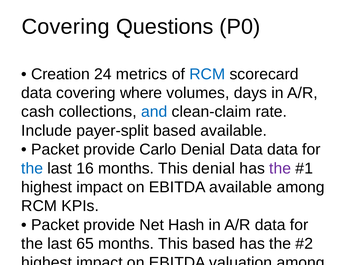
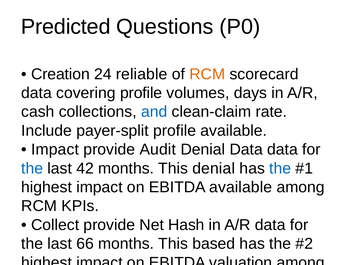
Covering: Covering -> Predicted (66, 27)
metrics: metrics -> reliable (142, 74)
RCM colour: blue -> orange (207, 74)
covering where: where -> profile (141, 93)
payer-split based: based -> profile (175, 131)
Packet: Packet -> Impact (55, 150)
Carlo: Carlo -> Audit (158, 150)
16: 16 -> 42 (85, 169)
the colour: purple -> blue (280, 169)
Packet: Packet -> Collect (55, 225)
65: 65 -> 66 (85, 244)
